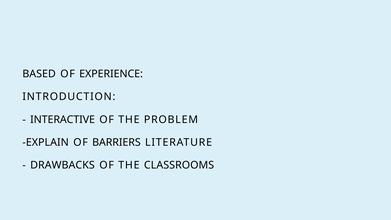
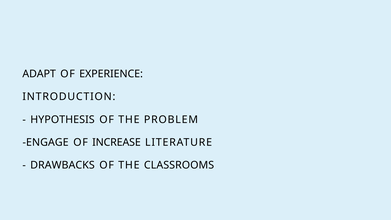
BASED: BASED -> ADAPT (39, 74)
INTERACTIVE: INTERACTIVE -> HYPOTHESIS (63, 119)
EXPLAIN: EXPLAIN -> ENGAGE (46, 142)
BARRIERS: BARRIERS -> INCREASE (116, 142)
